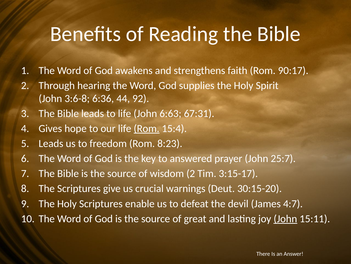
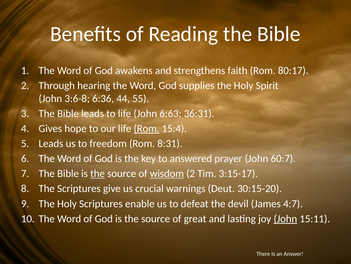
90:17: 90:17 -> 80:17 (293, 70)
92: 92 -> 55 (141, 98)
67:31: 67:31 -> 36:31 (199, 113)
8:23: 8:23 -> 8:31 (170, 143)
25:7: 25:7 -> 60:7 (283, 158)
the underline: none -> present (98, 173)
wisdom underline: none -> present (167, 173)
